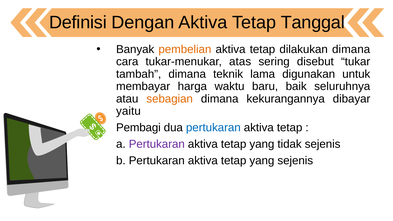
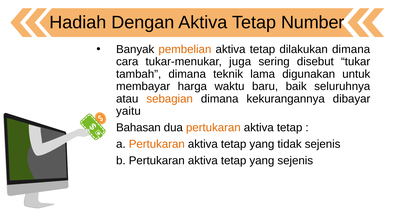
Definisi: Definisi -> Hadiah (78, 22)
Tanggal: Tanggal -> Number (313, 22)
atas: atas -> juga (240, 62)
Pembagi: Pembagi -> Bahasan (138, 128)
pertukaran colour: blue -> orange (213, 128)
Pertukaran colour: purple -> orange (157, 144)
